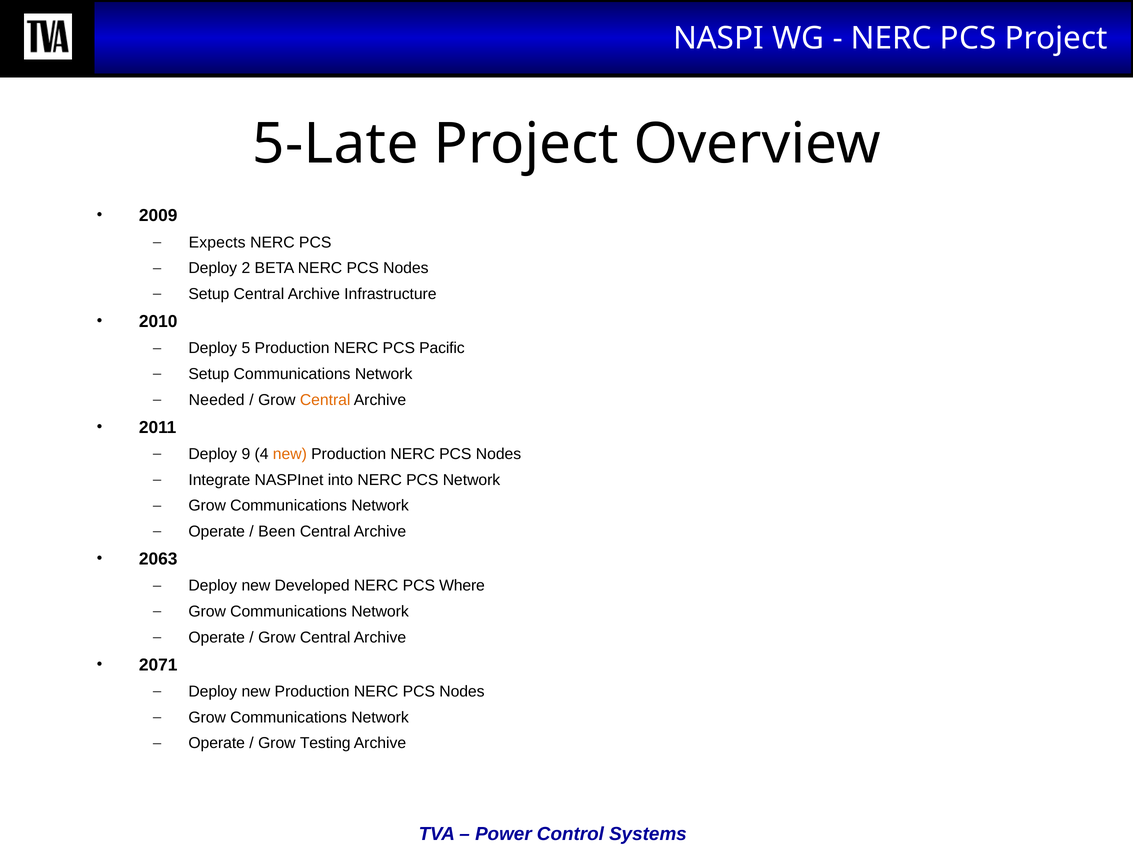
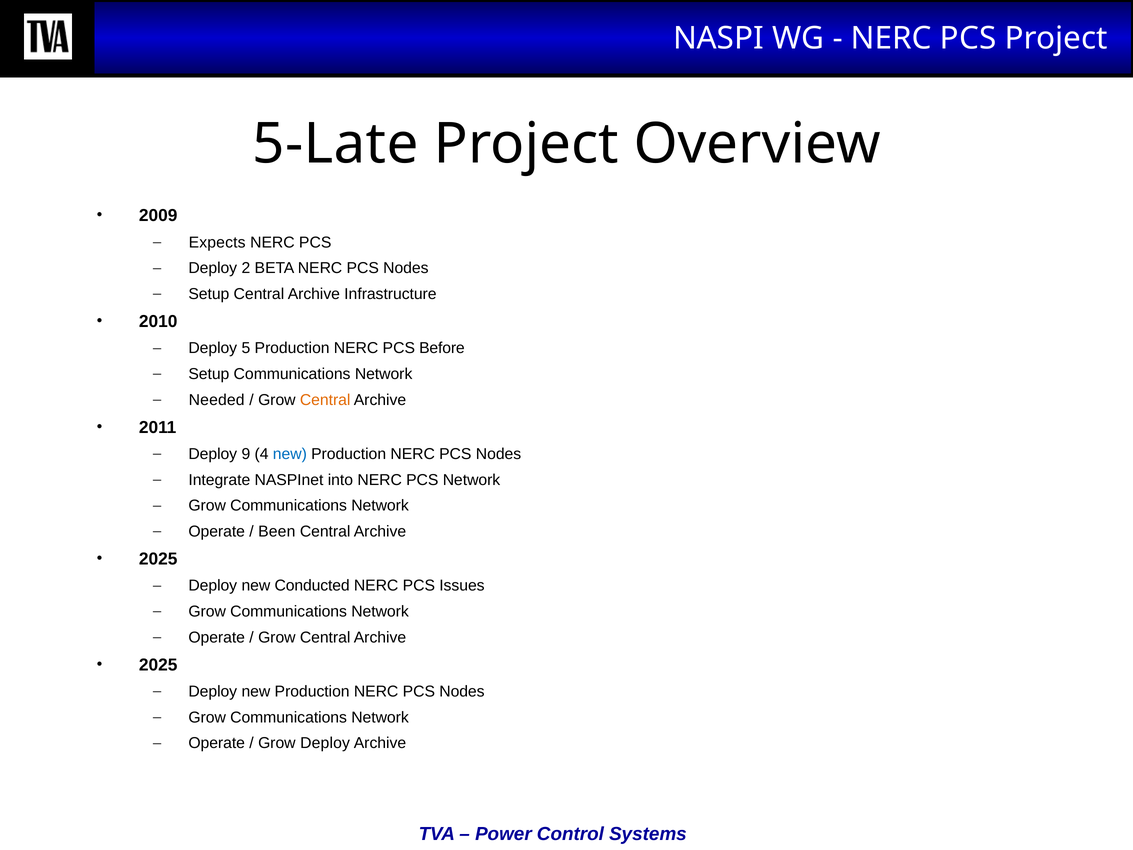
Pacific: Pacific -> Before (442, 348)
new colour: orange -> blue (290, 454)
2063: 2063 -> 2025 (158, 559)
Developed: Developed -> Conducted (312, 585)
Where: Where -> Issues (462, 585)
2071: 2071 -> 2025 (158, 665)
Grow Testing: Testing -> Deploy (325, 743)
